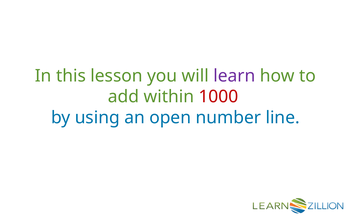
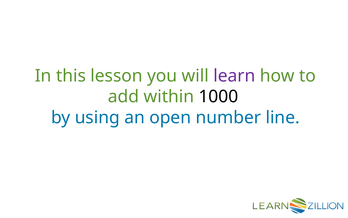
1000 colour: red -> black (218, 97)
